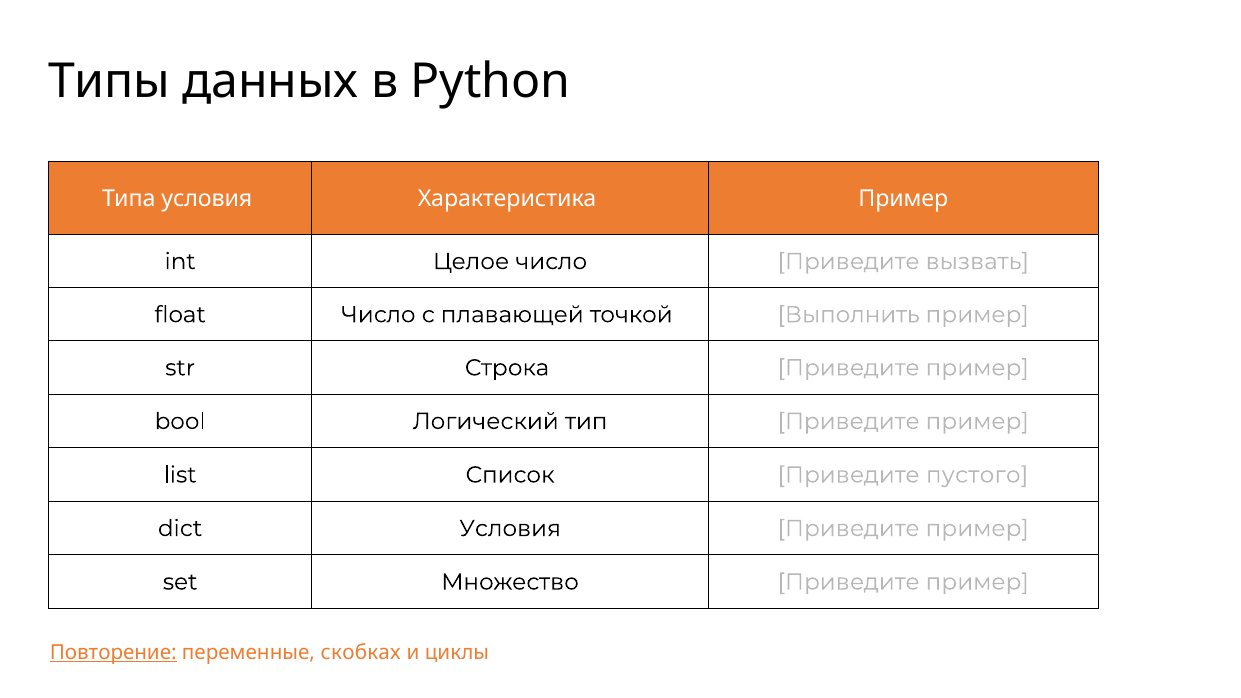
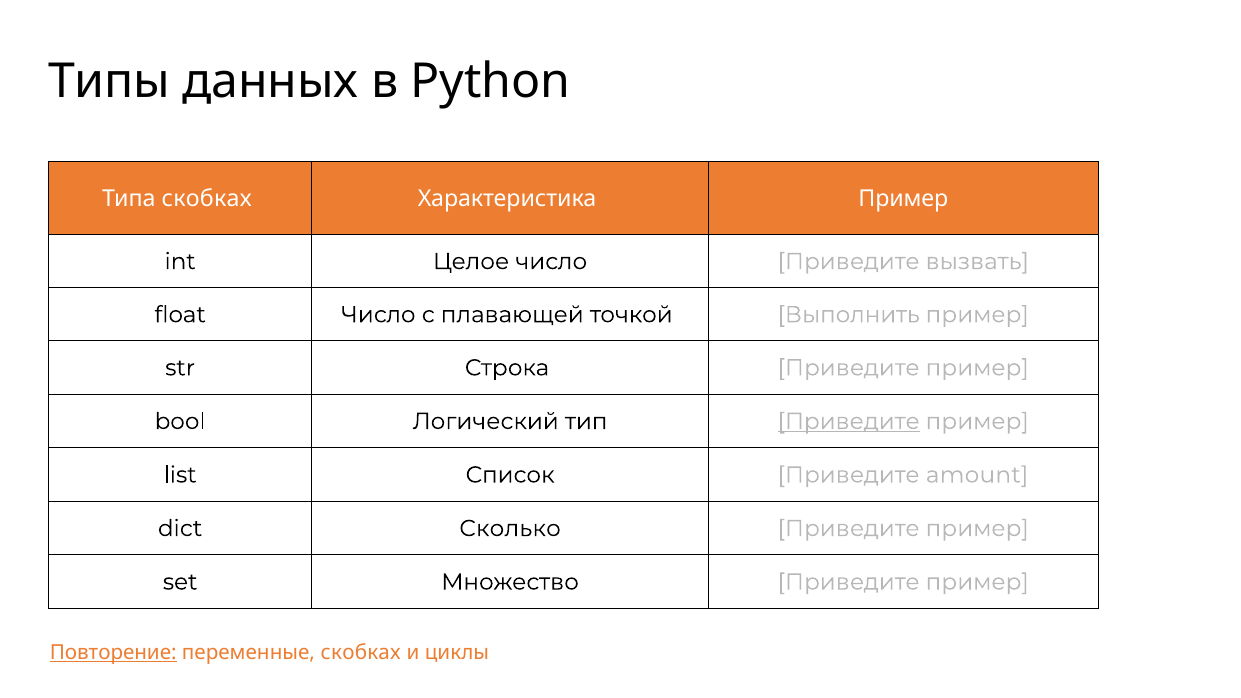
Типа условия: условия -> скобках (207, 199)
Приведите underline: none -> present (849, 421)
пустого: пустого -> amount (977, 475)
dict Условия: Условия -> Сколько (510, 528)
